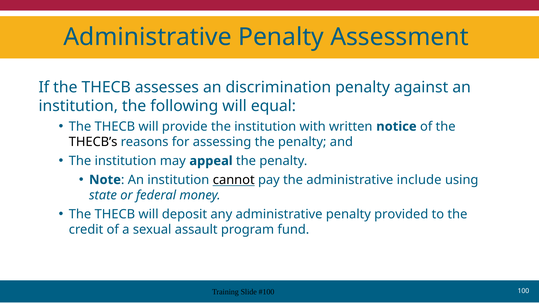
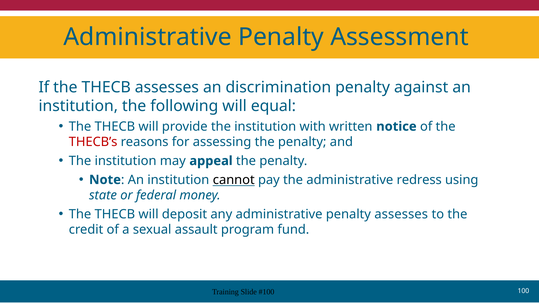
THECB’s colour: black -> red (93, 142)
include: include -> redress (419, 180)
penalty provided: provided -> assesses (401, 214)
